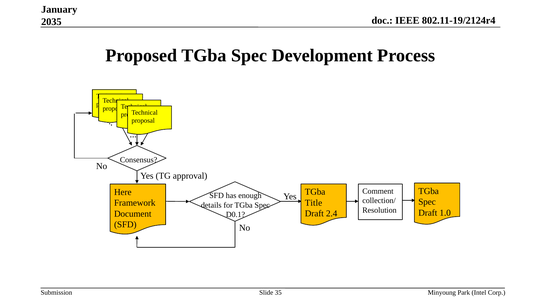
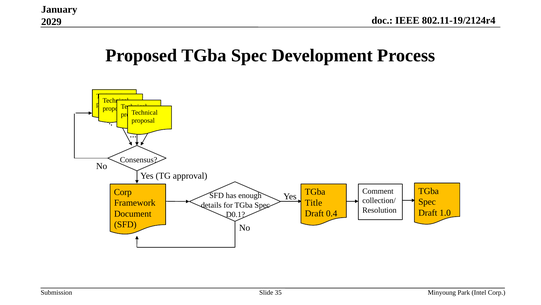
2035: 2035 -> 2029 (51, 22)
Here: Here -> Corp (123, 192)
2.4: 2.4 -> 0.4 (332, 213)
